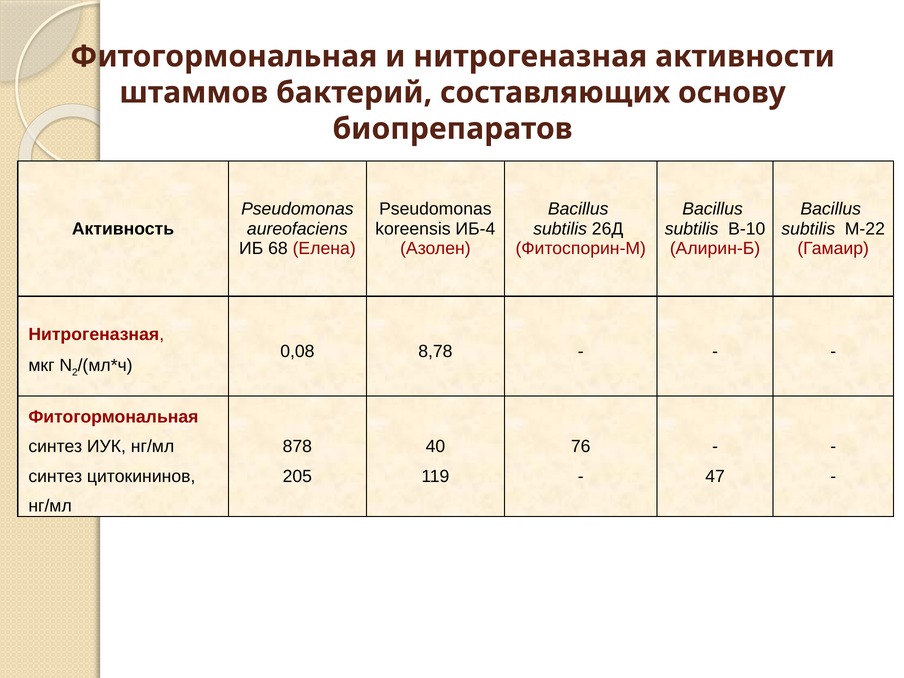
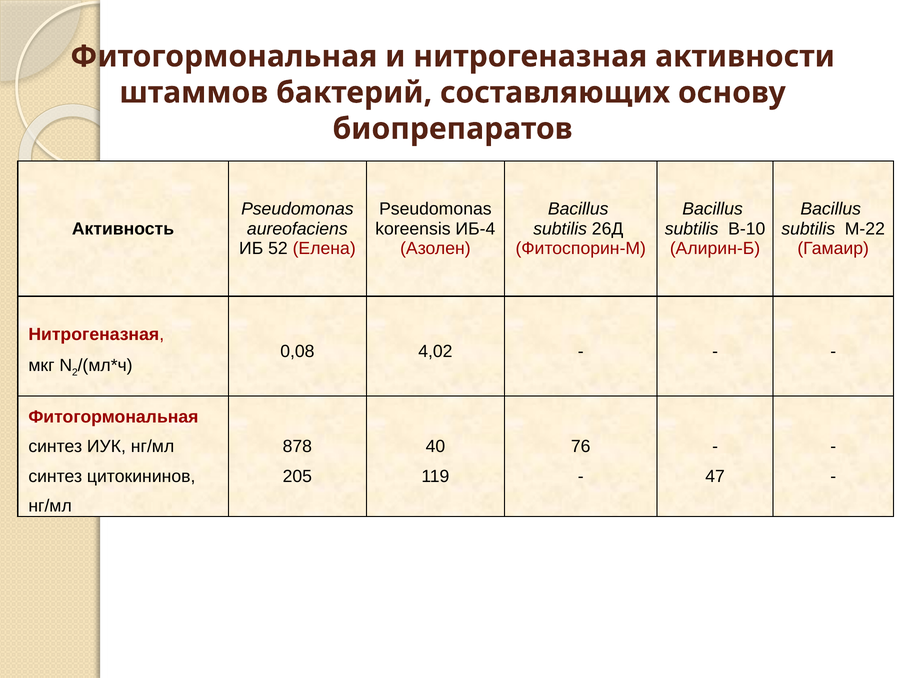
68: 68 -> 52 (278, 249)
8,78: 8,78 -> 4,02 (435, 351)
